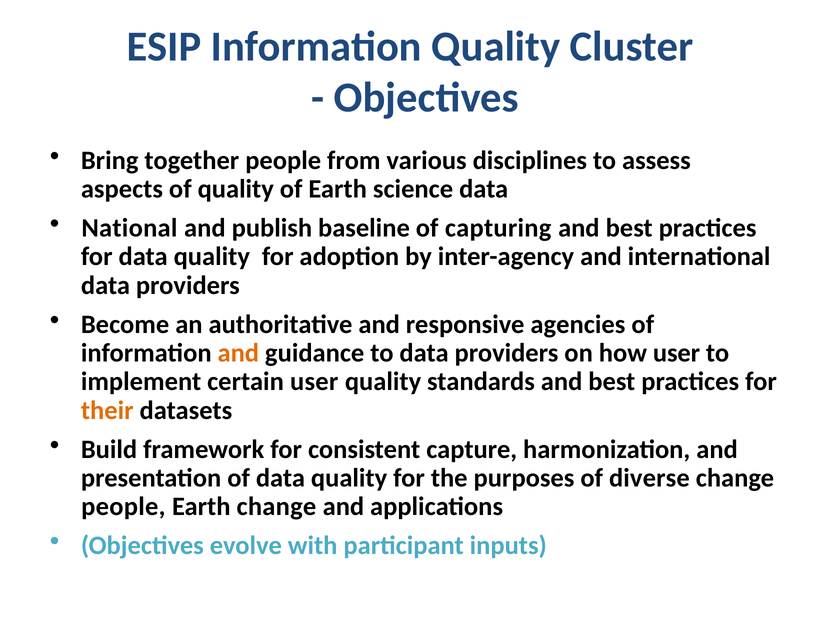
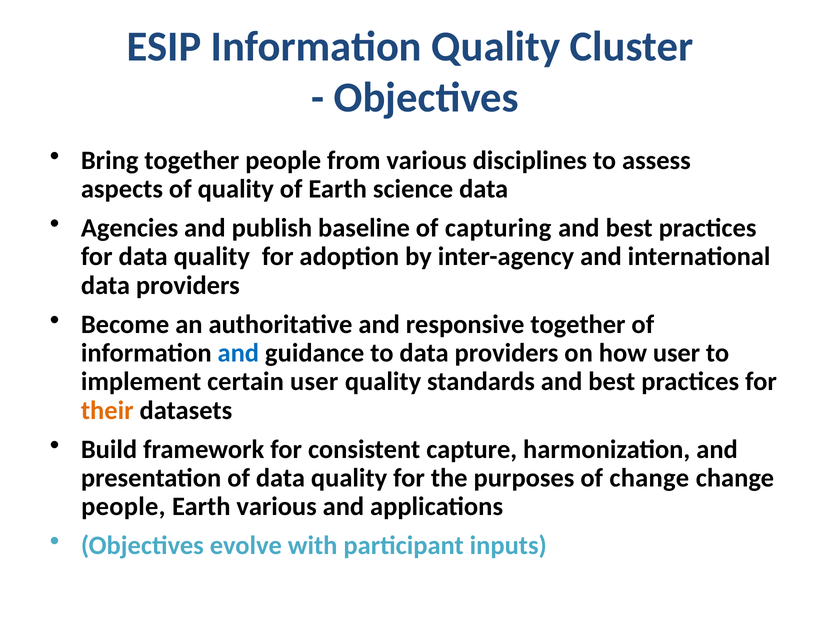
National: National -> Agencies (130, 228)
responsive agencies: agencies -> together (578, 324)
and colour: orange -> blue (238, 353)
of diverse: diverse -> change (649, 478)
Earth change: change -> various (277, 506)
